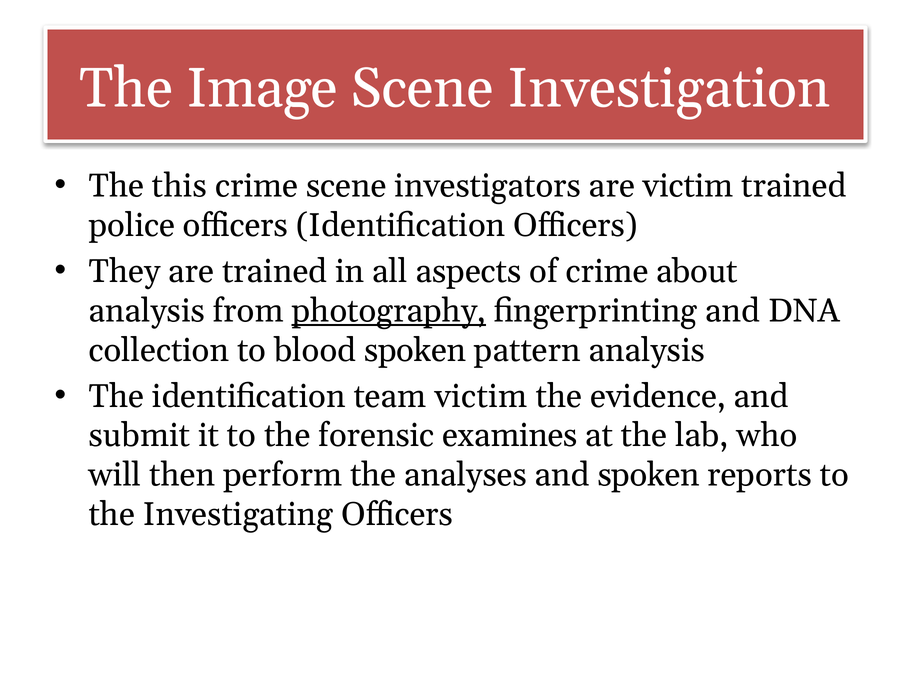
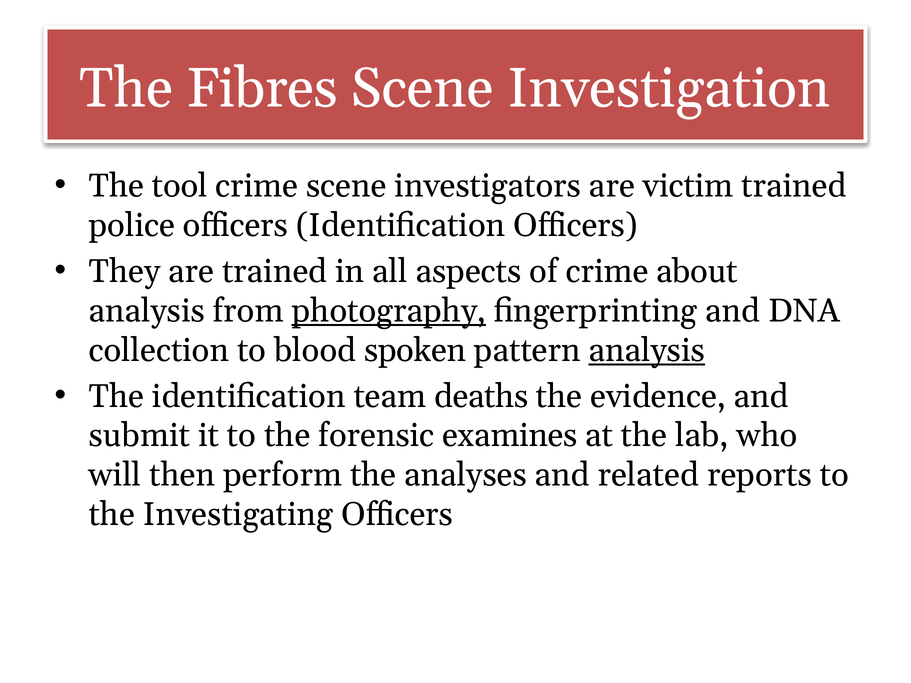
Image: Image -> Fibres (262, 88)
this: this -> tool (180, 186)
analysis underline: none -> present (647, 350)
team victim: victim -> deaths (481, 396)
and spoken: spoken -> related (648, 475)
